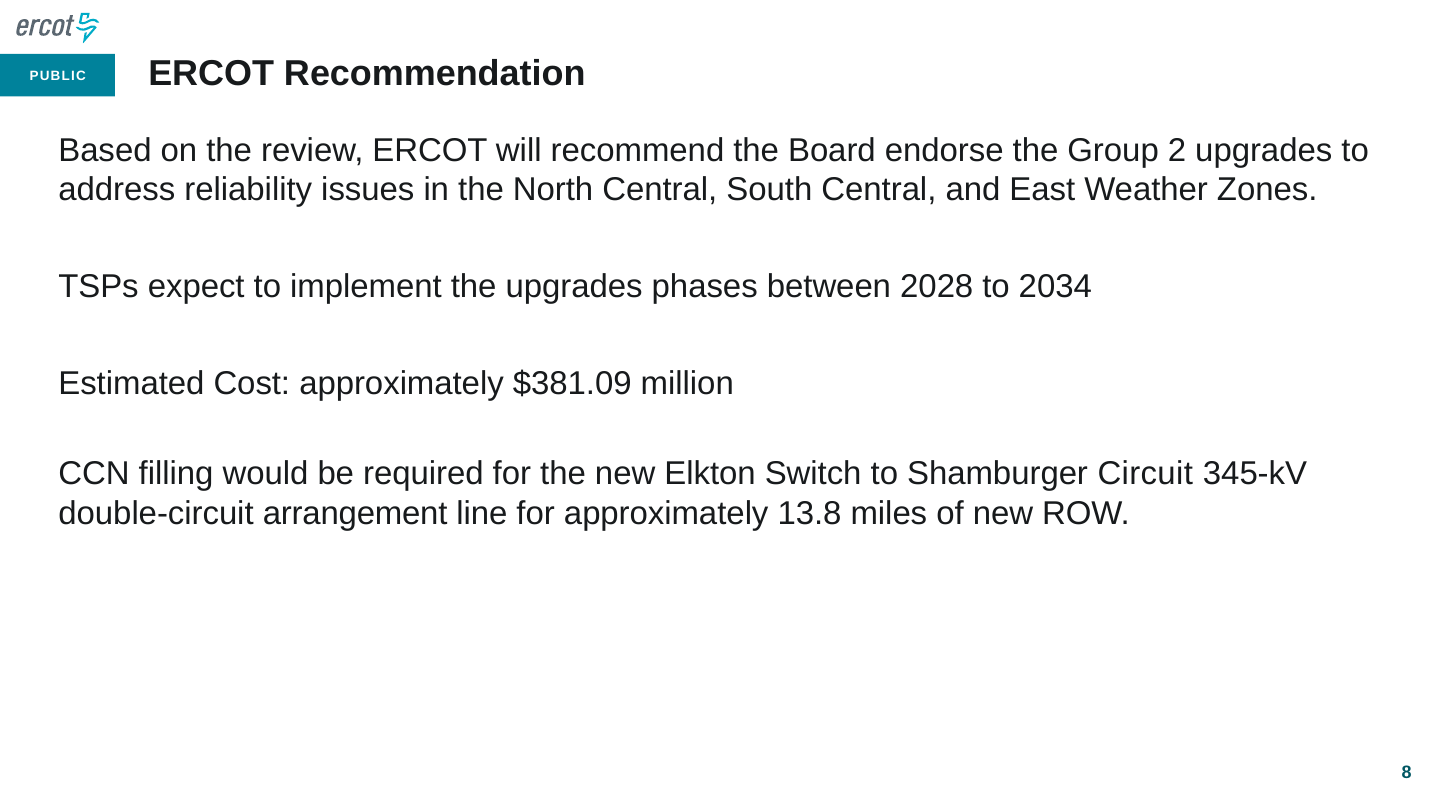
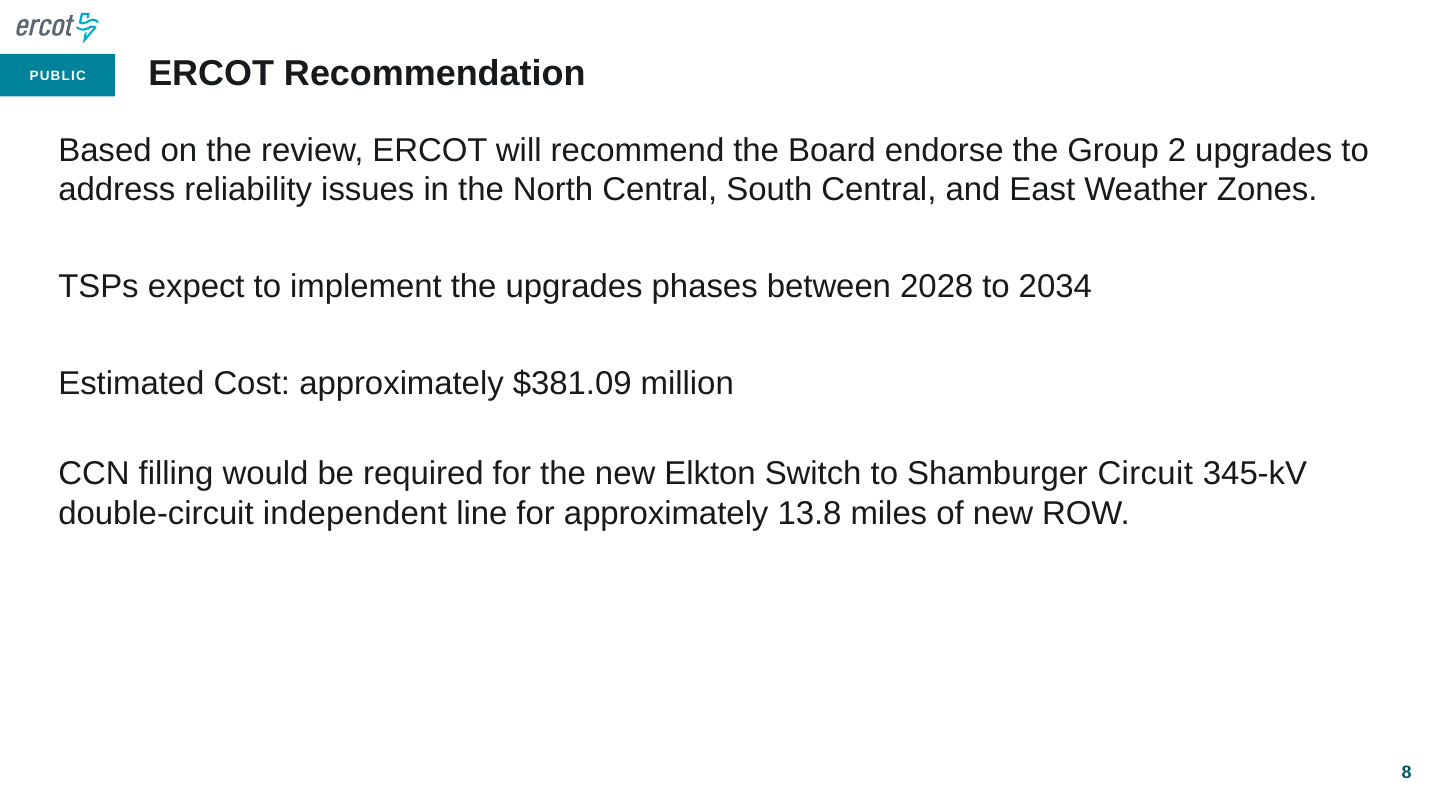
arrangement: arrangement -> independent (355, 513)
